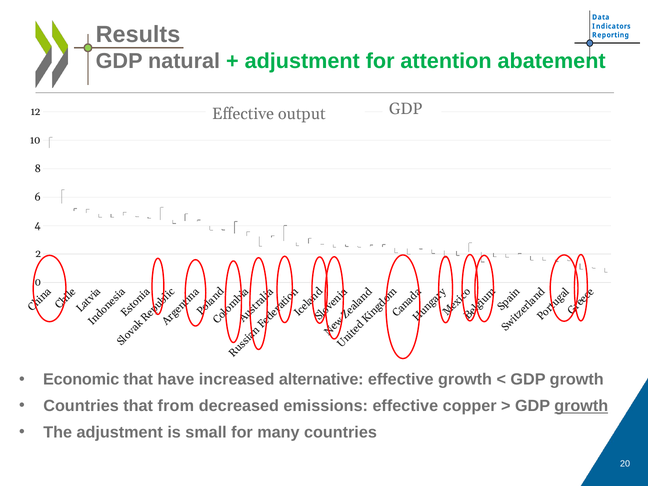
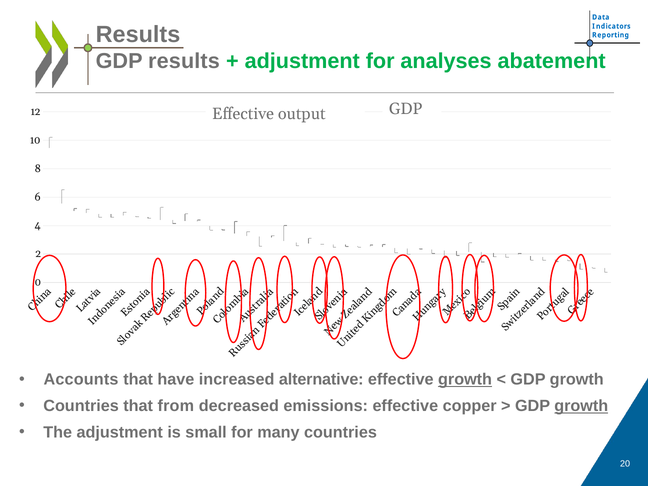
GDP natural: natural -> results (184, 61)
attention: attention -> analyses (446, 61)
Economic: Economic -> Accounts (81, 380)
growth underline: none -> present (465, 380)
